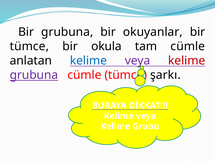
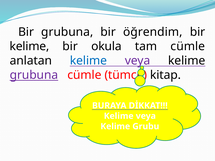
okuyanlar: okuyanlar -> öğrendim (153, 32)
tümce: tümce -> kelime (29, 46)
kelime colour: red -> black (187, 61)
şarkı: şarkı -> kitap (165, 75)
